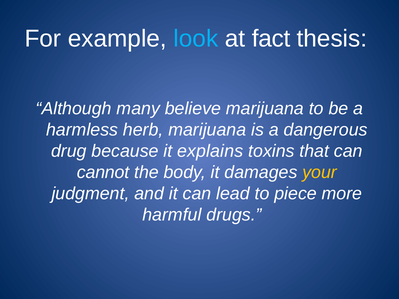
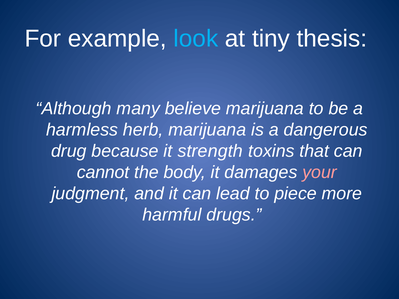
fact: fact -> tiny (271, 39)
explains: explains -> strength (210, 151)
your colour: yellow -> pink (320, 172)
